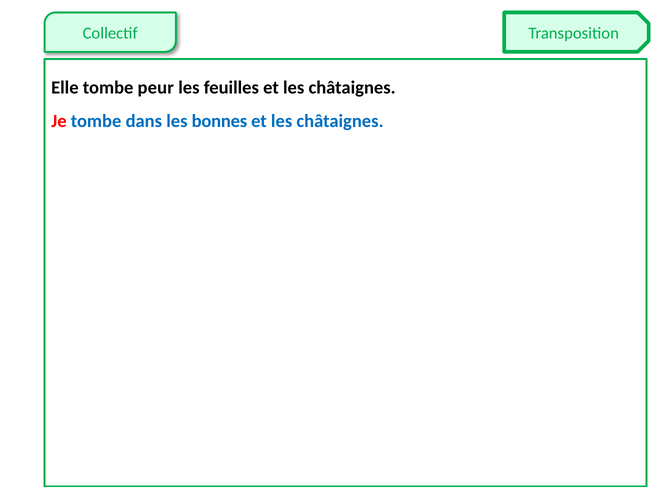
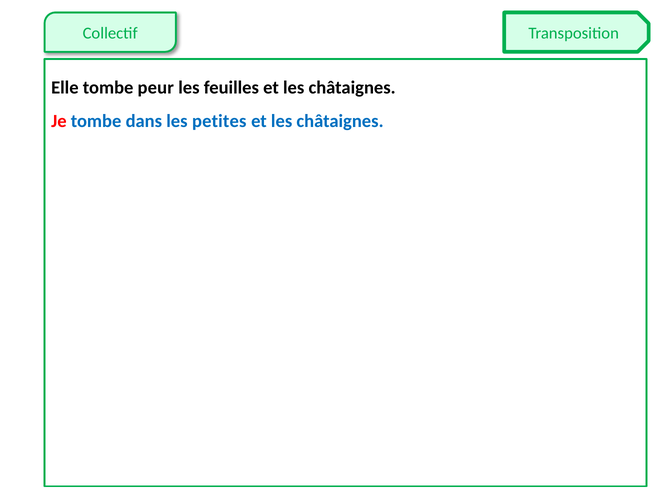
bonnes: bonnes -> petites (219, 121)
